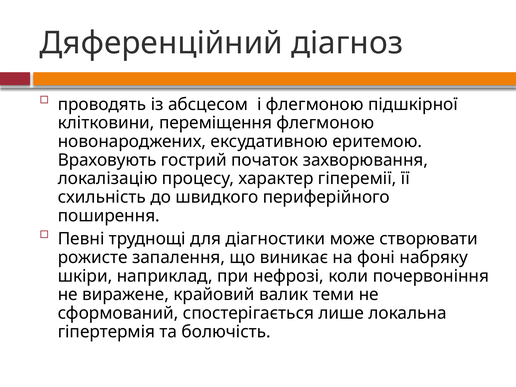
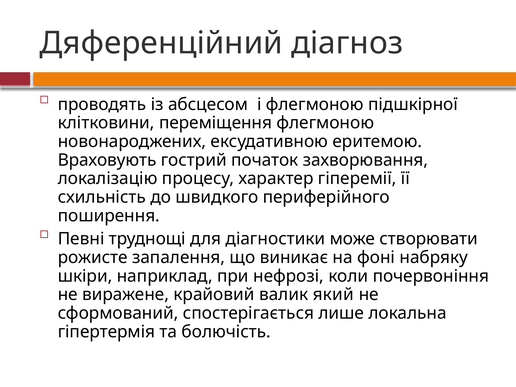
теми: теми -> який (333, 295)
